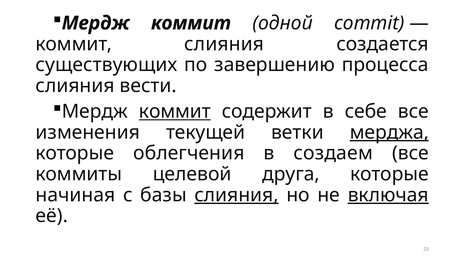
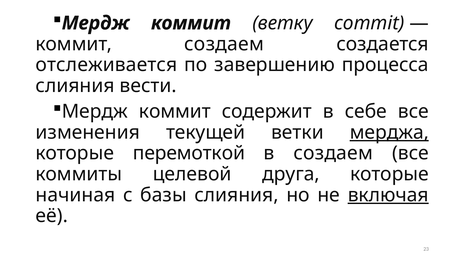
одной: одной -> ветку (283, 23)
коммит слияния: слияния -> создаем (224, 44)
существующих: существующих -> отслеживается (106, 65)
коммит underline: present -> none (175, 111)
облегчения: облегчения -> перемоткой (189, 153)
слияния underline: present -> none (237, 195)
